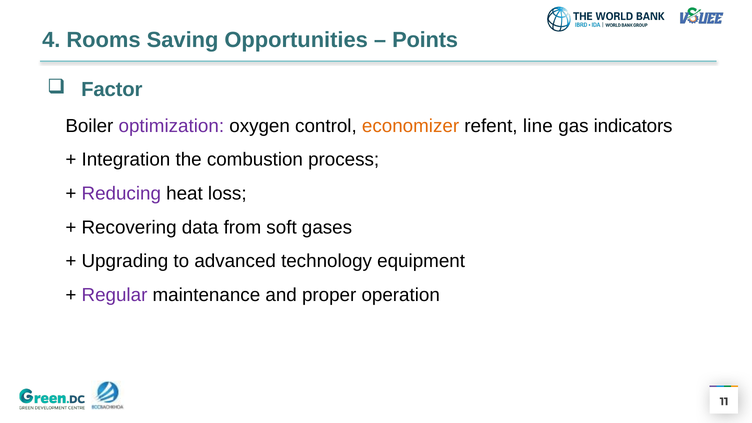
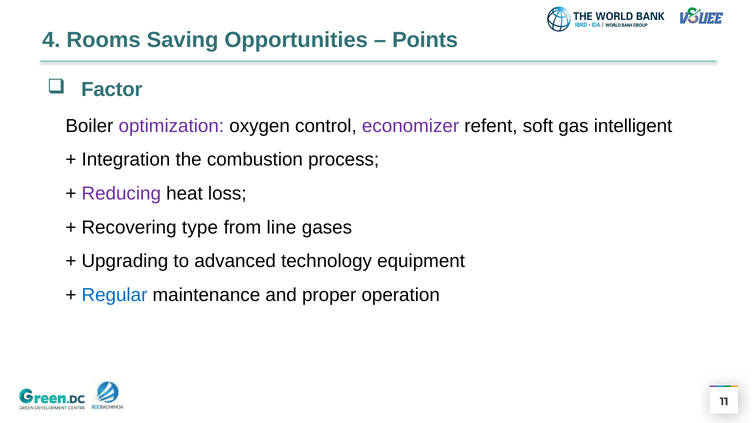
economizer colour: orange -> purple (411, 126)
line: line -> soft (538, 126)
indicators: indicators -> intelligent (633, 126)
data: data -> type (200, 227)
soft: soft -> line (281, 227)
Regular colour: purple -> blue (114, 295)
